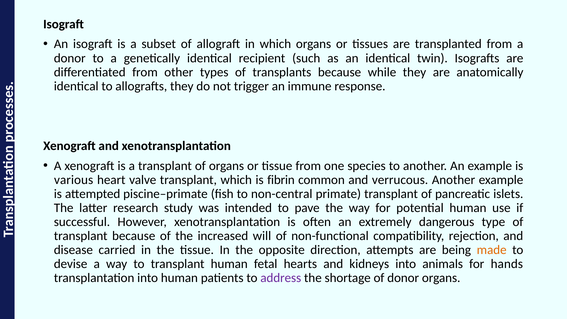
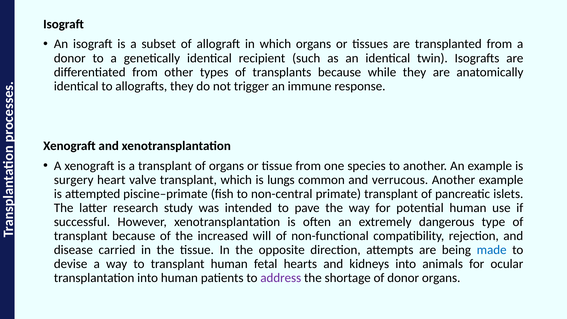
various: various -> surgery (74, 180)
fibrin: fibrin -> lungs (281, 180)
made colour: orange -> blue (492, 250)
hands: hands -> ocular (507, 264)
